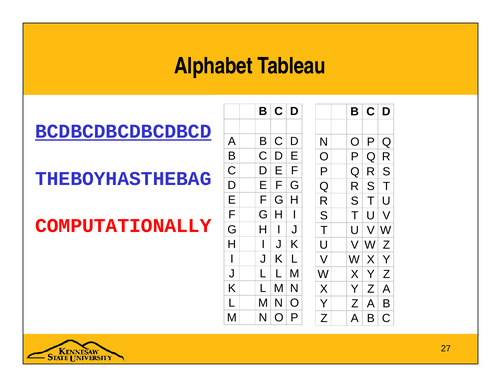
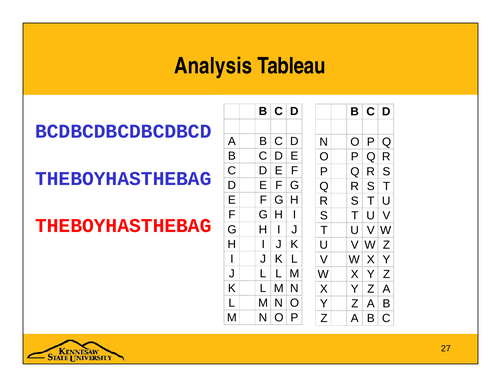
Alphabet: Alphabet -> Analysis (213, 66)
BCDBCDBCDBCDBCD underline: present -> none (123, 132)
COMPUTATIONALLY: COMPUTATIONALLY -> THEBOYHASTHEBAG (123, 226)
